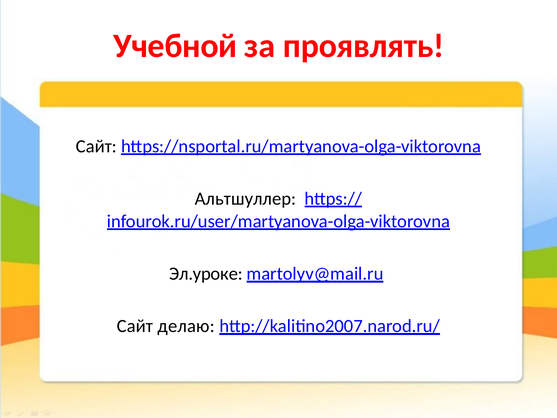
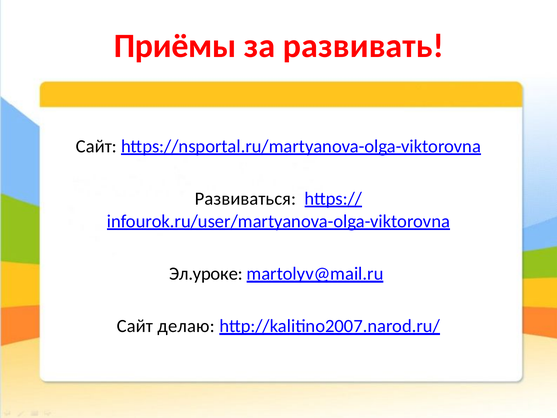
Учебной: Учебной -> Приёмы (175, 46)
проявлять: проявлять -> развивать (363, 46)
Альтшуллер: Альтшуллер -> Развиваться (245, 198)
